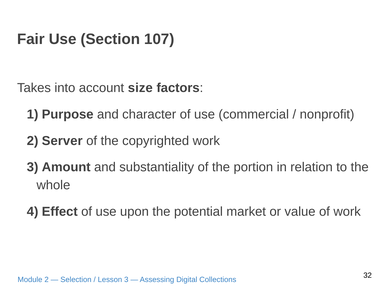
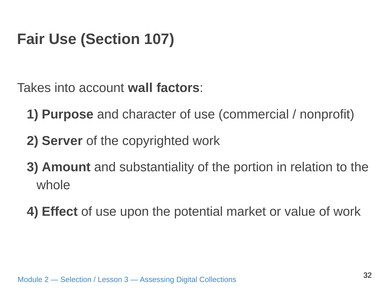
size: size -> wall (140, 88)
